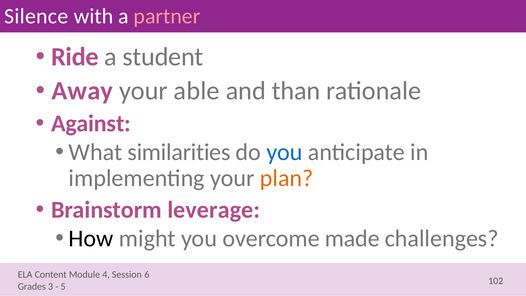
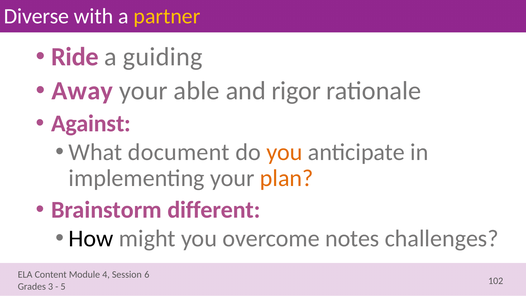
Silence: Silence -> Diverse (36, 16)
partner colour: pink -> yellow (167, 16)
student: student -> guiding (163, 57)
than: than -> rigor (296, 91)
similarities: similarities -> document (179, 152)
you colour: blue -> orange (284, 152)
leverage: leverage -> different (214, 210)
made: made -> notes (352, 238)
